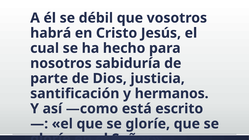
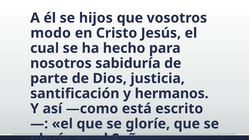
débil: débil -> hijos (96, 18)
habrá: habrá -> modo (51, 33)
